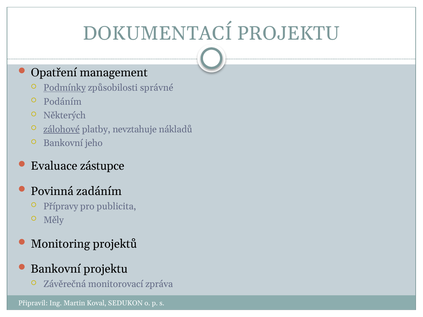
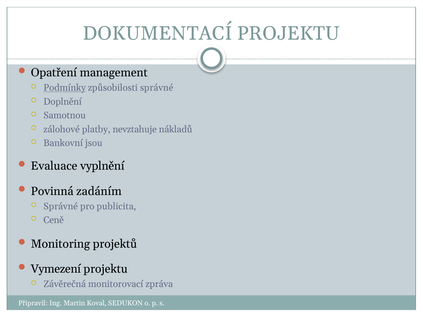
Podáním: Podáním -> Doplnění (63, 102)
Některých: Některých -> Samotnou (65, 116)
zálohové underline: present -> none (62, 129)
jeho: jeho -> jsou (94, 143)
zástupce: zástupce -> vyplnění (102, 166)
Přípravy: Přípravy -> Správné (61, 206)
Měly: Měly -> Ceně (54, 220)
Bankovní: Bankovní -> Vymezení (56, 269)
